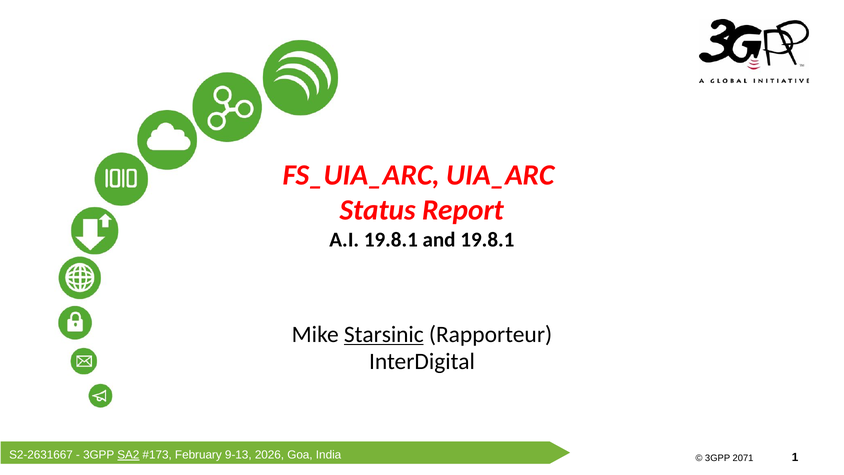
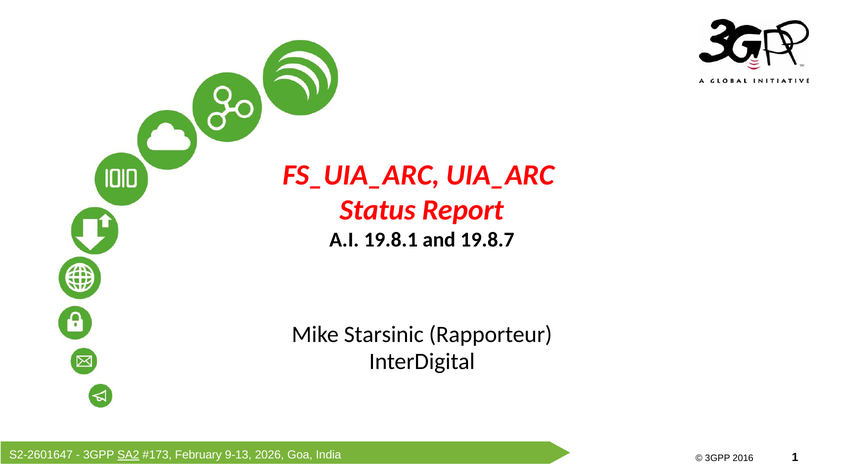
19.8.1: 19.8.1 -> 19.8.7 (487, 240)
Starsinic underline: present -> none (384, 334)
S2-2631667: S2-2631667 -> S2-2601647 (41, 455)
2071: 2071 -> 2016 (743, 458)
